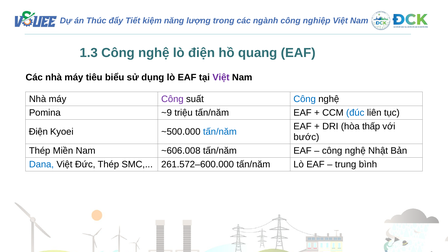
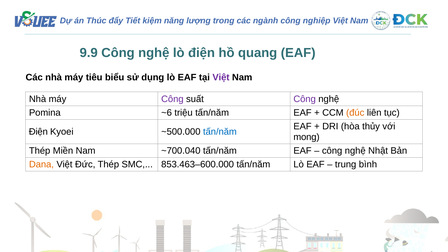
1.3: 1.3 -> 9.9 (89, 53)
Công colour: blue -> purple (305, 99)
~9: ~9 -> ~6 (167, 113)
đúc colour: blue -> orange (355, 113)
thấp: thấp -> thủy (371, 127)
bước: bước -> mong (306, 137)
~606.008: ~606.008 -> ~700.040 (181, 151)
Dana colour: blue -> orange (41, 164)
261.572–600.000: 261.572–600.000 -> 853.463–600.000 (198, 164)
